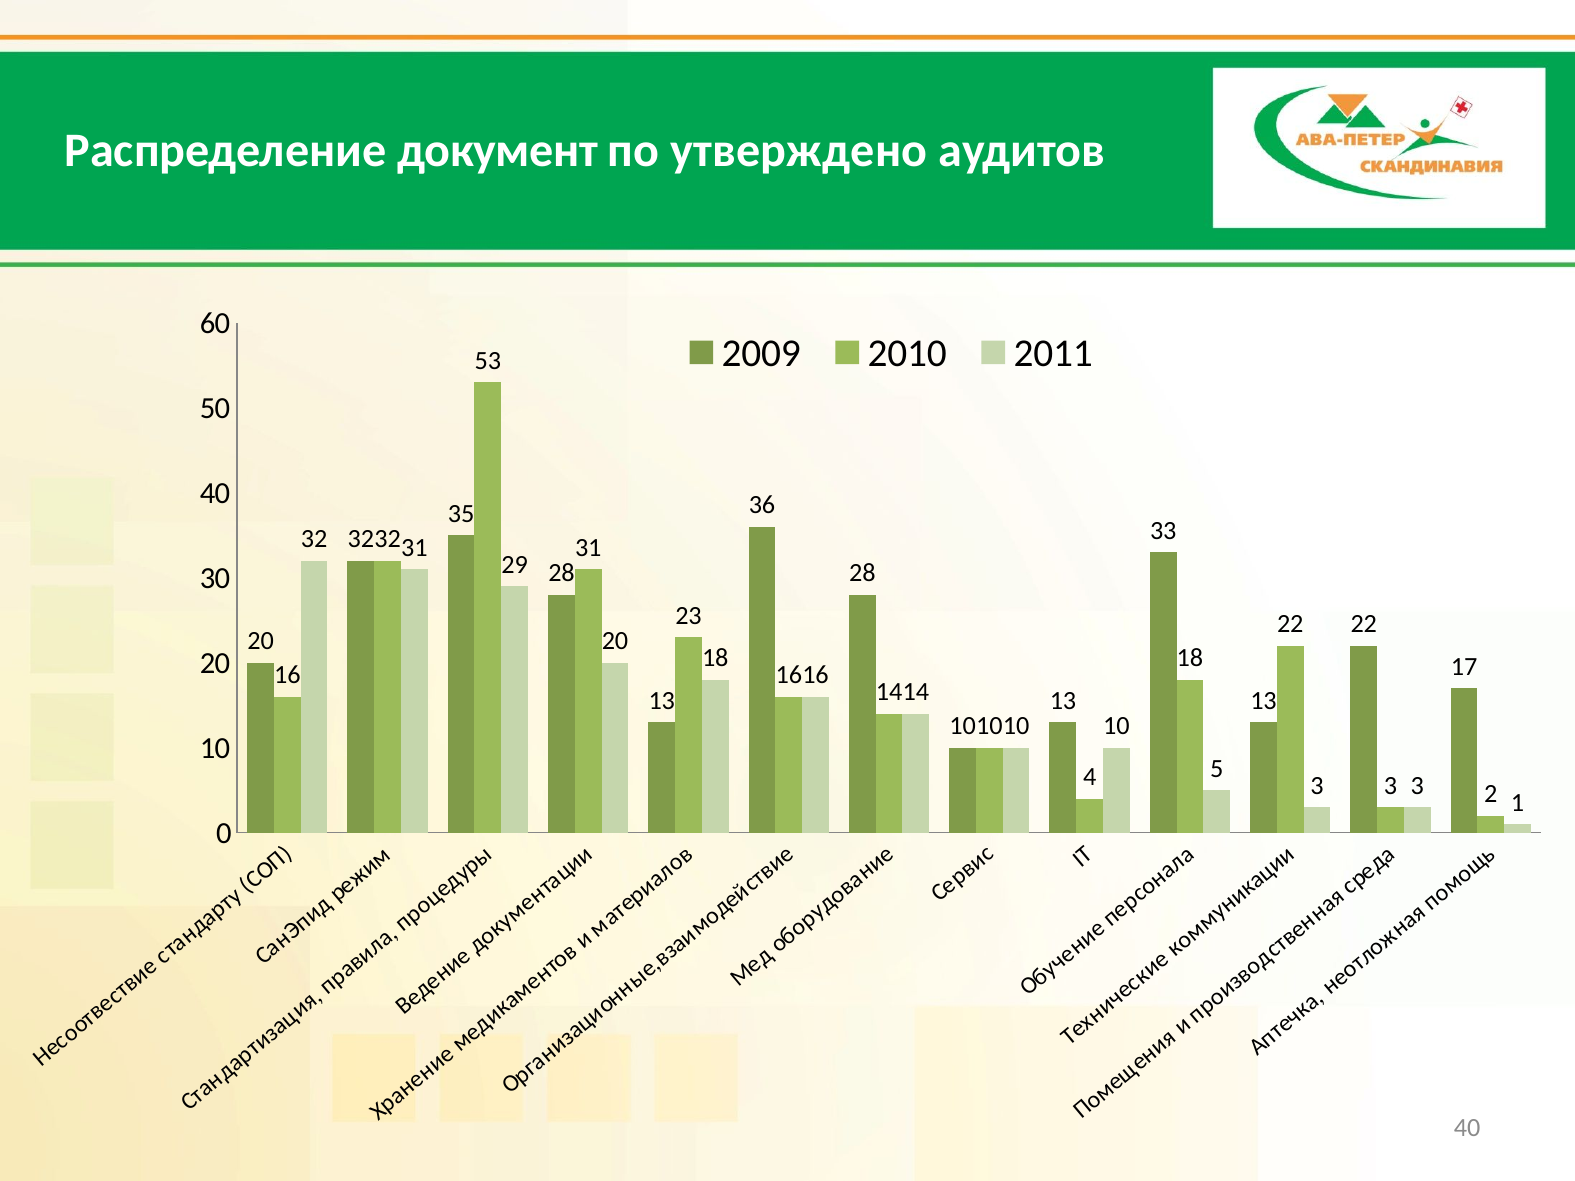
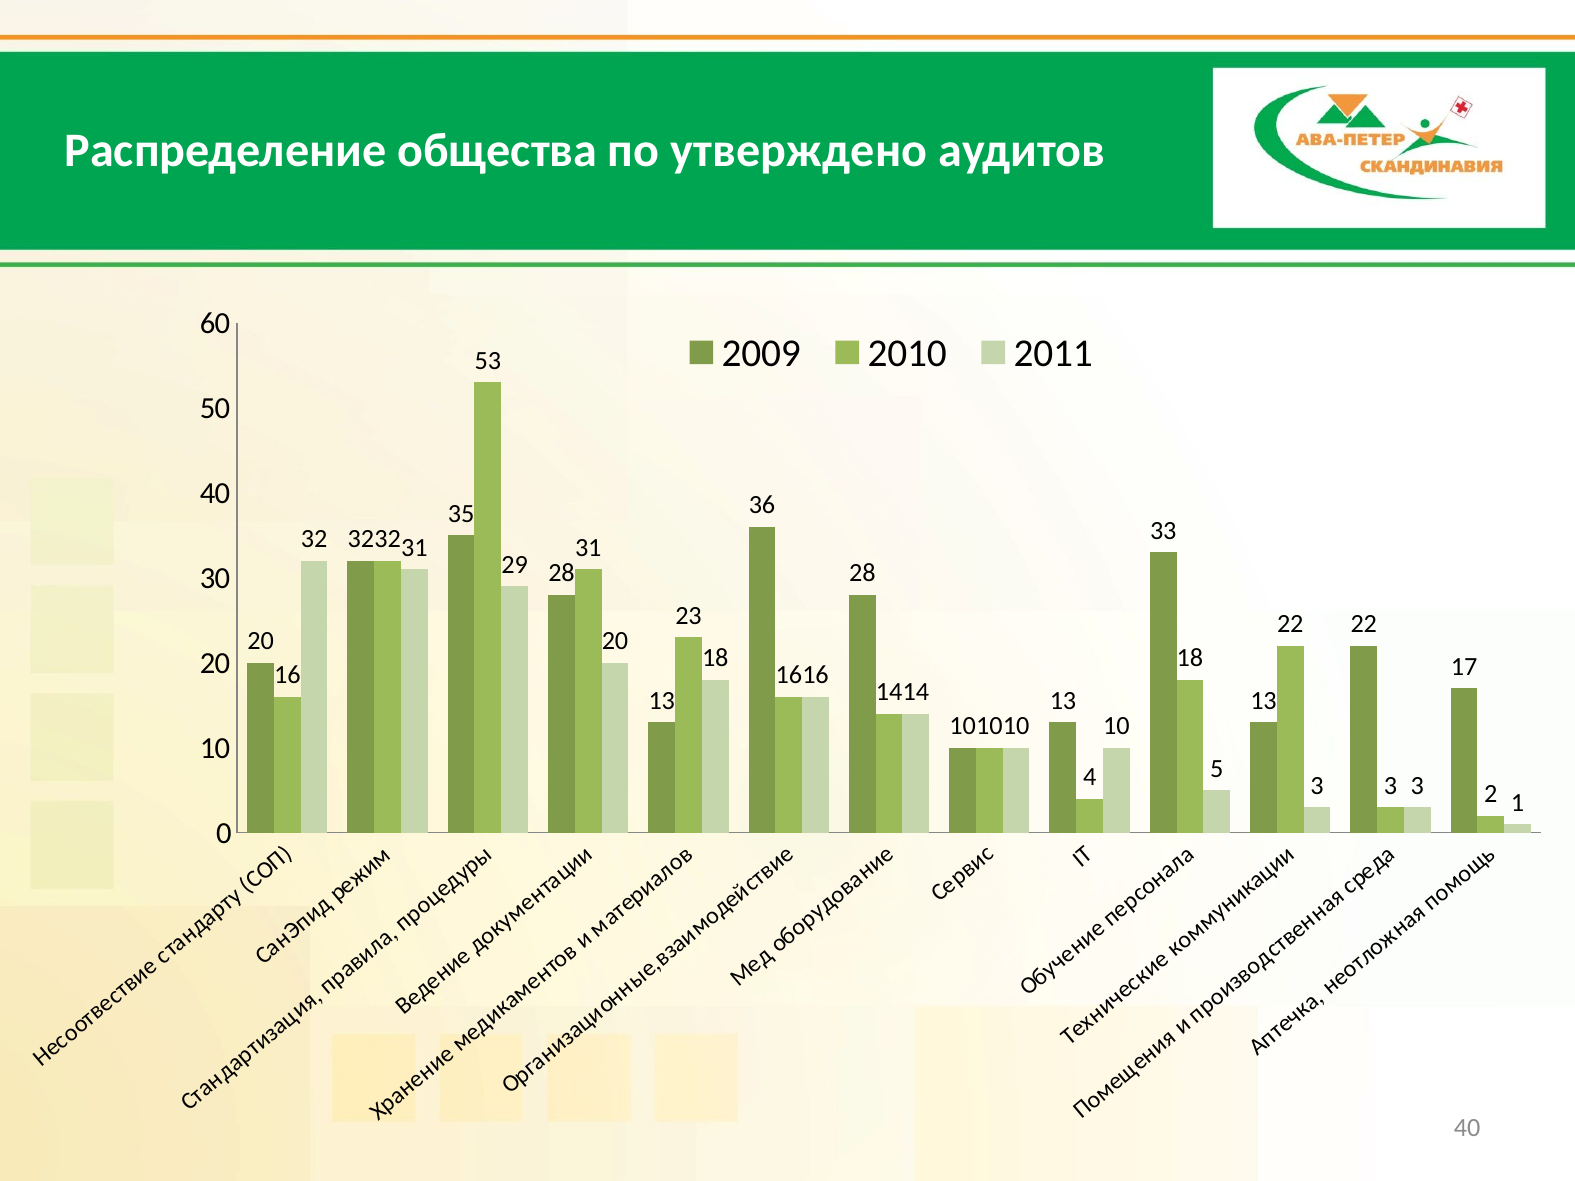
документ: документ -> общества (497, 151)
